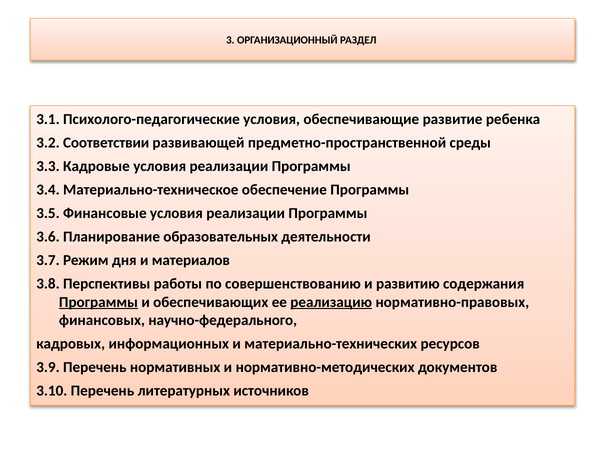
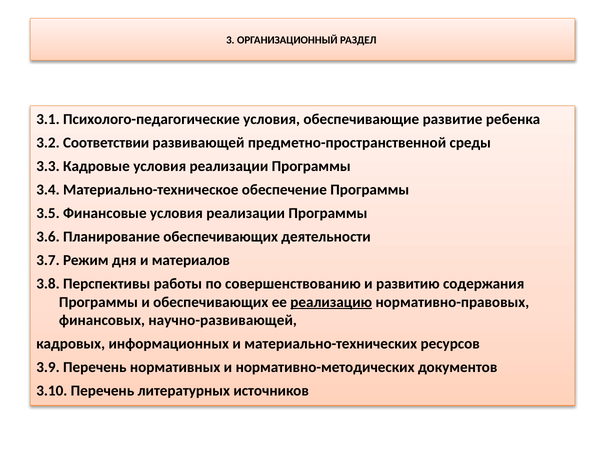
Планирование образовательных: образовательных -> обеспечивающих (221, 237)
Программы underline: present -> none (98, 302)
научно-федерального: научно-федерального -> научно-развивающей (223, 320)
